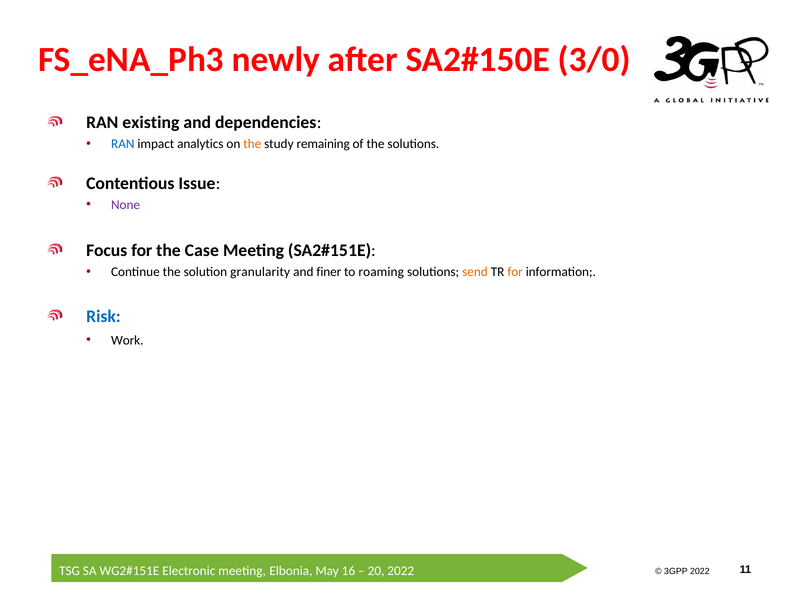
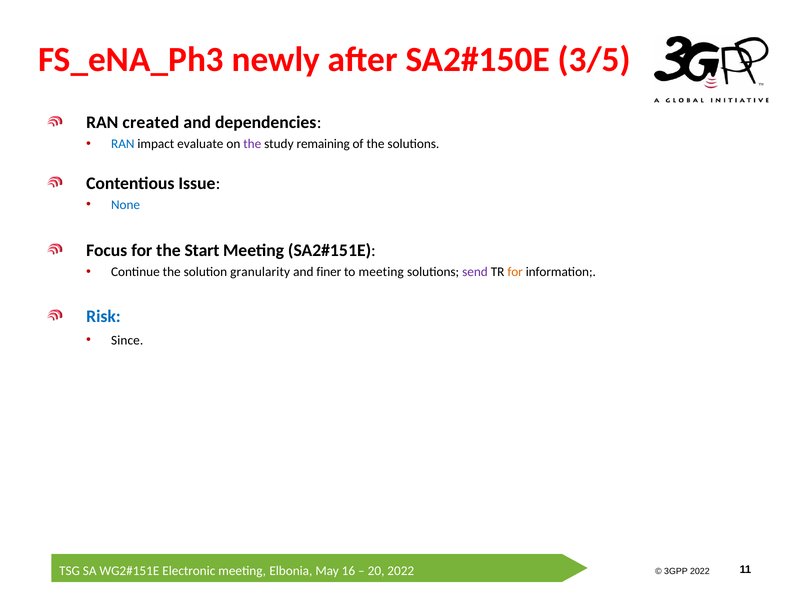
3/0: 3/0 -> 3/5 (594, 59)
existing: existing -> created (151, 123)
analytics: analytics -> evaluate (200, 144)
the colour: orange -> purple (252, 144)
None colour: purple -> blue (126, 205)
Case: Case -> Start (202, 251)
to roaming: roaming -> meeting (381, 272)
send colour: orange -> purple (475, 272)
Work: Work -> Since (127, 340)
